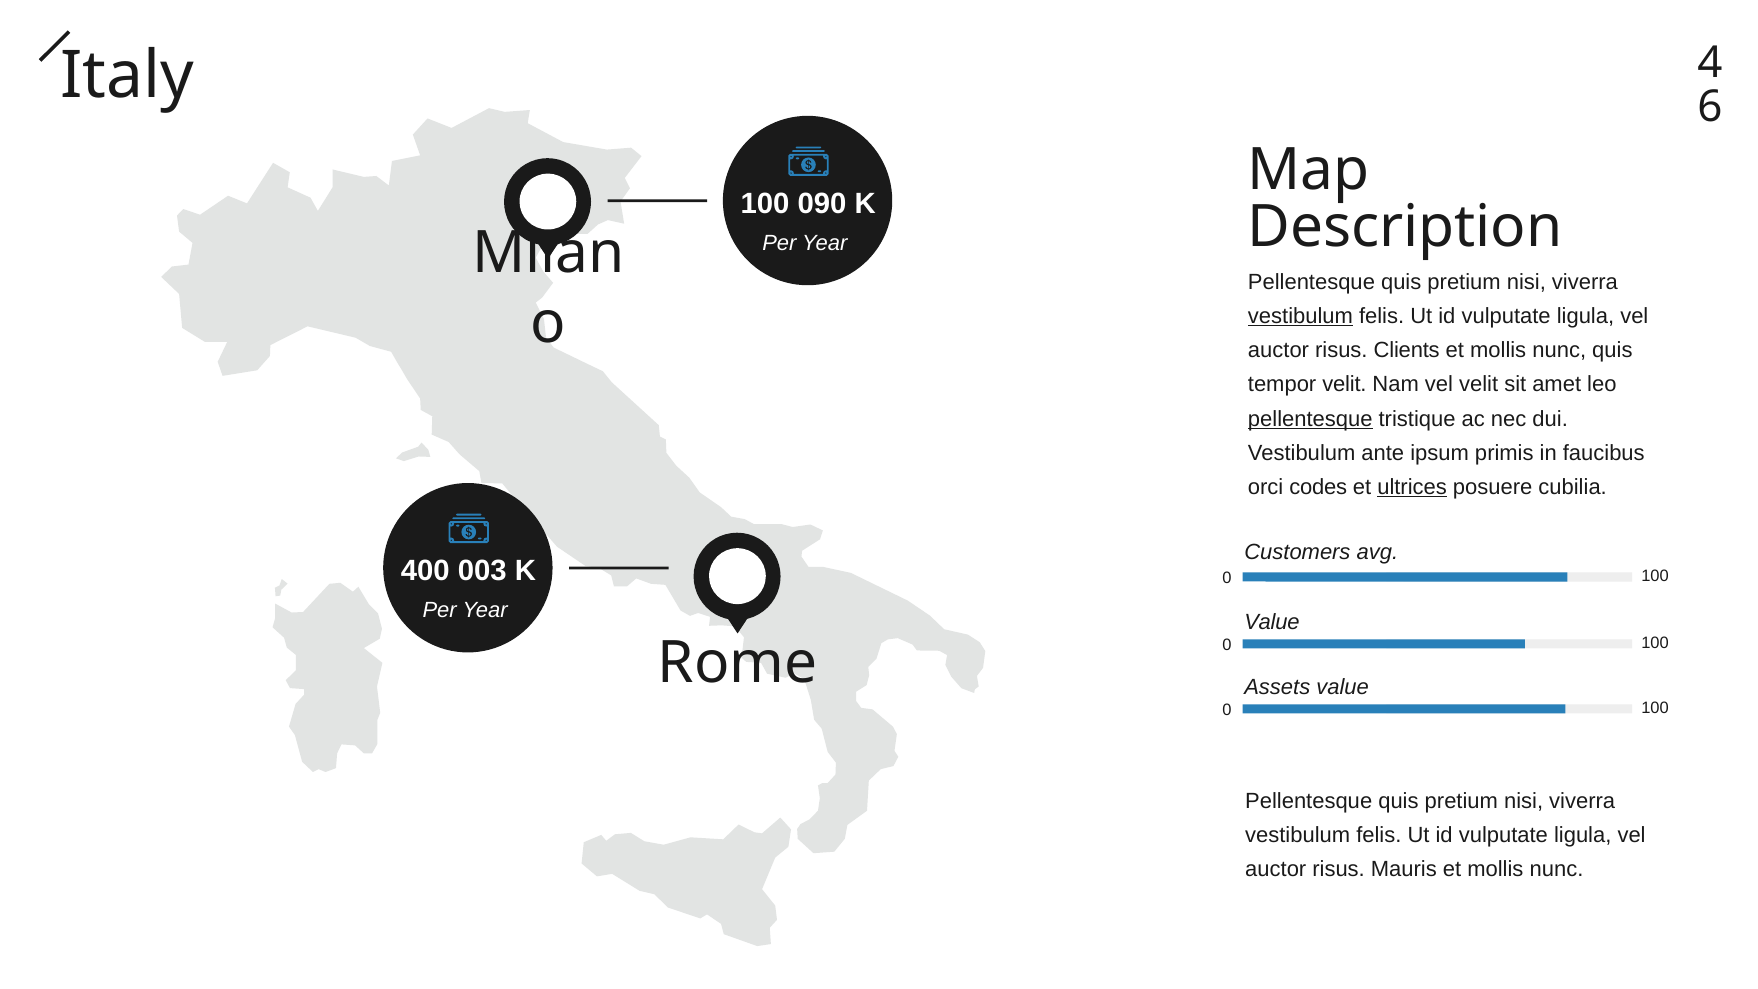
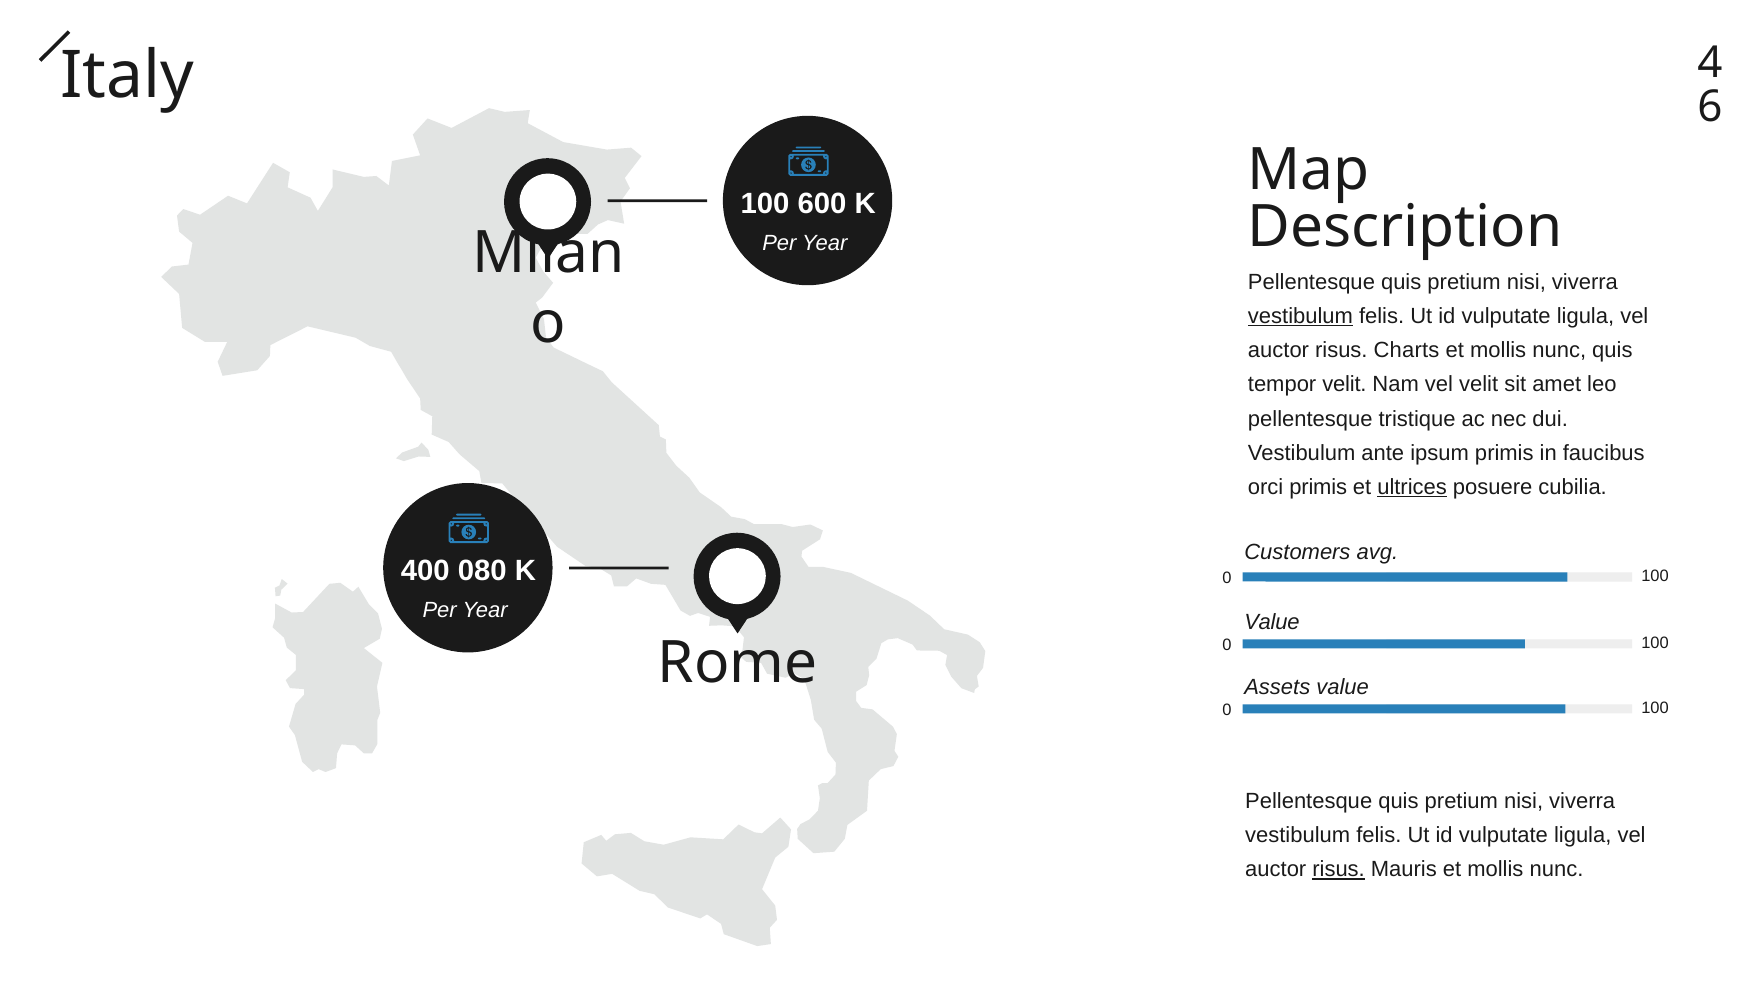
090: 090 -> 600 (822, 204)
Clients: Clients -> Charts (1406, 350)
pellentesque underline: present -> none (1310, 419)
orci codes: codes -> primis (1318, 487)
003: 003 -> 080 (482, 571)
risus underline: none -> present (1339, 869)
